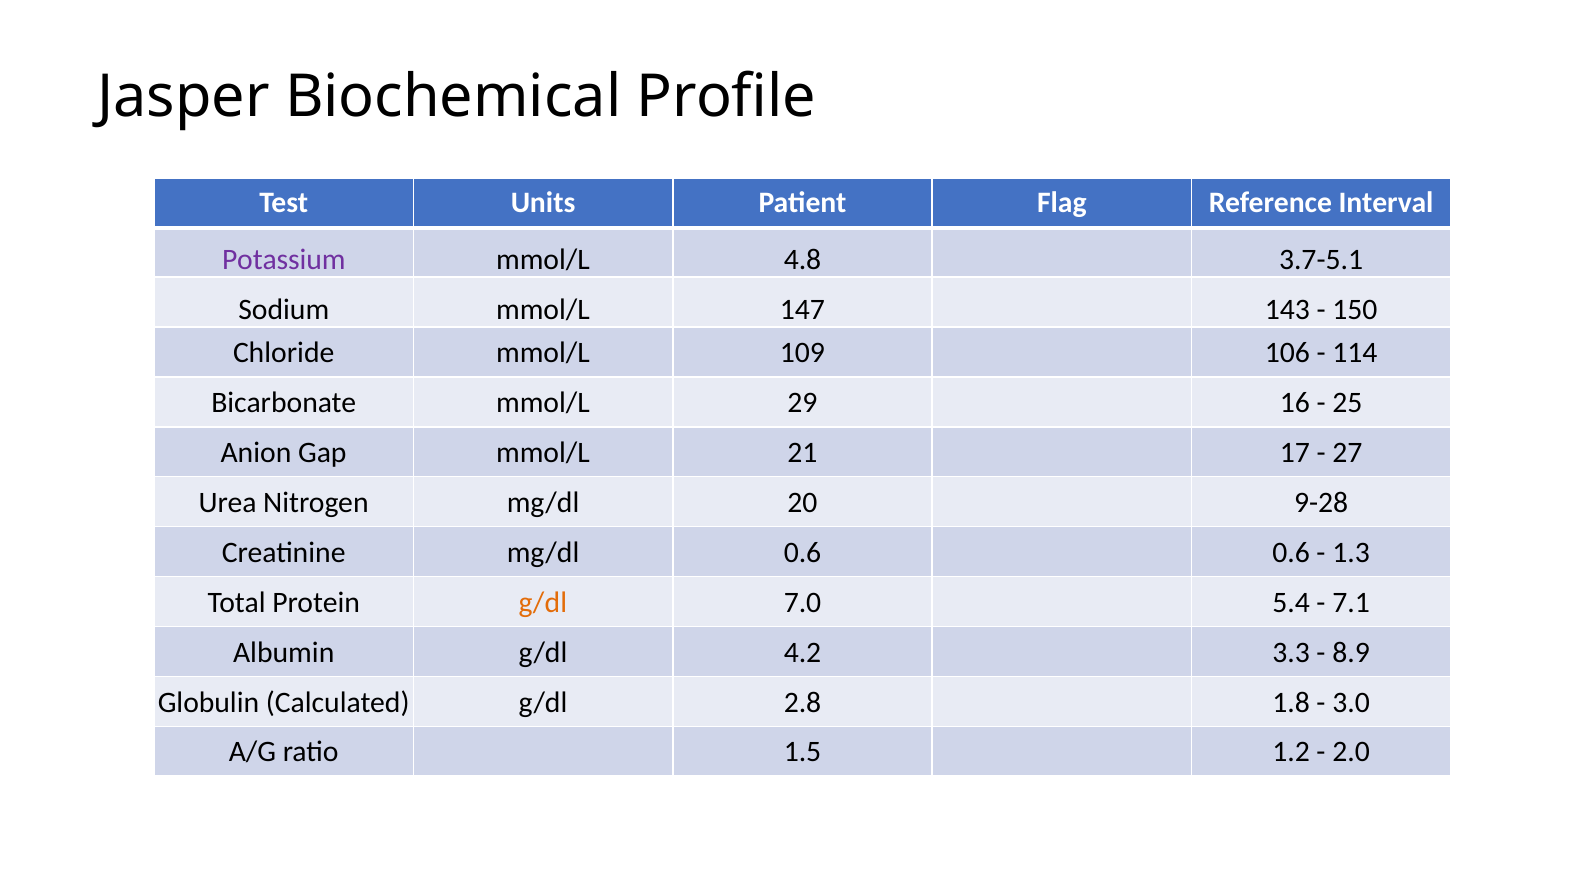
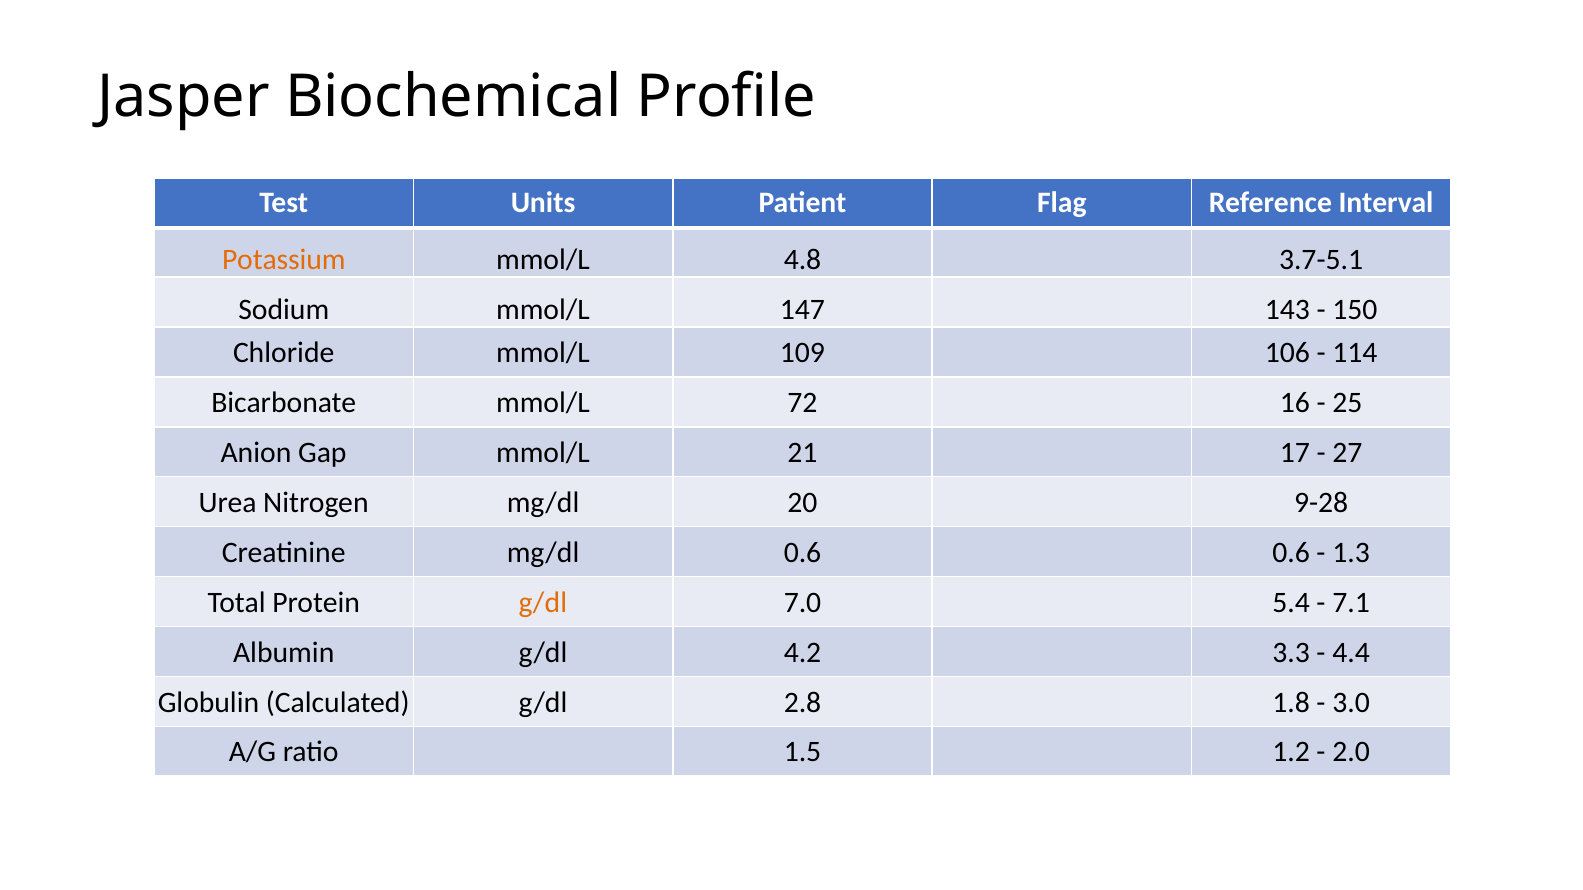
Potassium colour: purple -> orange (284, 260)
29: 29 -> 72 (802, 403)
8.9: 8.9 -> 4.4 (1351, 653)
